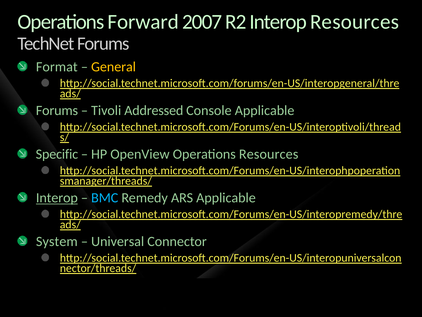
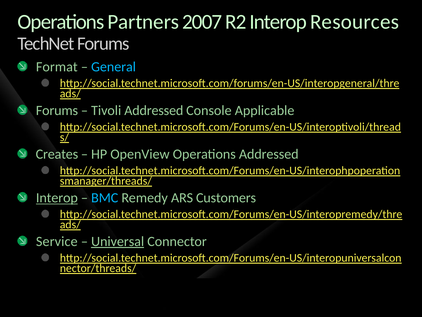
Forward: Forward -> Partners (143, 22)
General colour: yellow -> light blue (114, 67)
Specific: Specific -> Creates (57, 154)
Operations Resources: Resources -> Addressed (269, 154)
ARS Applicable: Applicable -> Customers (226, 198)
System: System -> Service (57, 241)
Universal underline: none -> present (118, 241)
